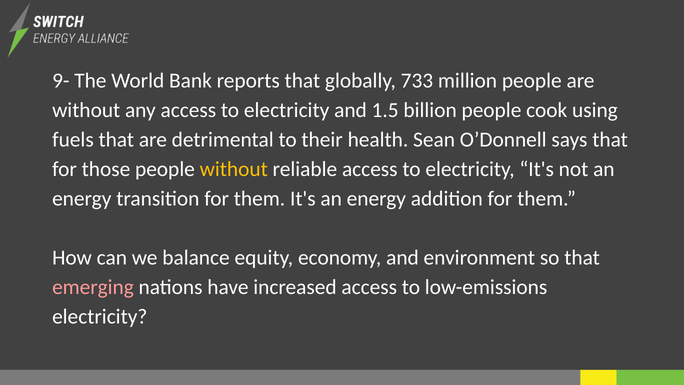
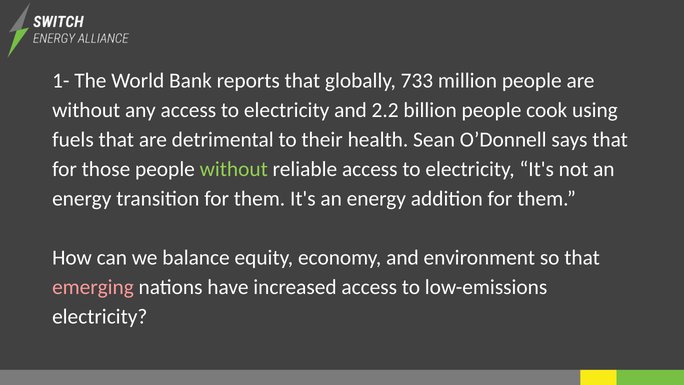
9-: 9- -> 1- (61, 80)
1.5: 1.5 -> 2.2 (385, 110)
without colour: yellow -> light green (234, 169)
